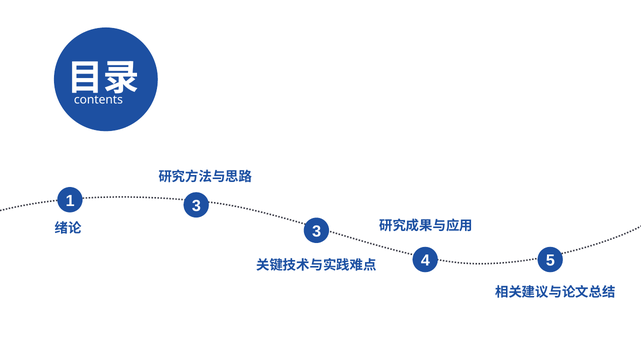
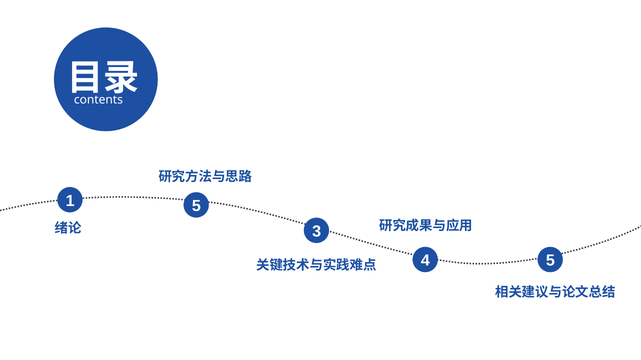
1 3: 3 -> 5 (196, 206)
